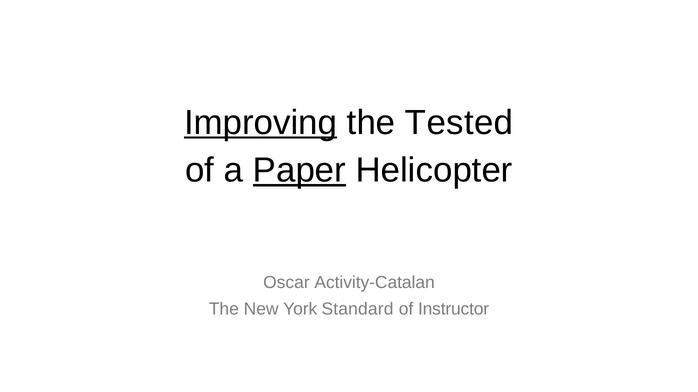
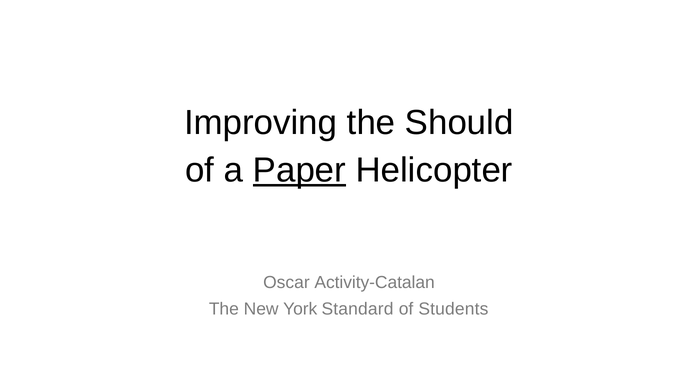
Improving underline: present -> none (261, 123)
Tested: Tested -> Should (459, 123)
Instructor: Instructor -> Students (453, 310)
